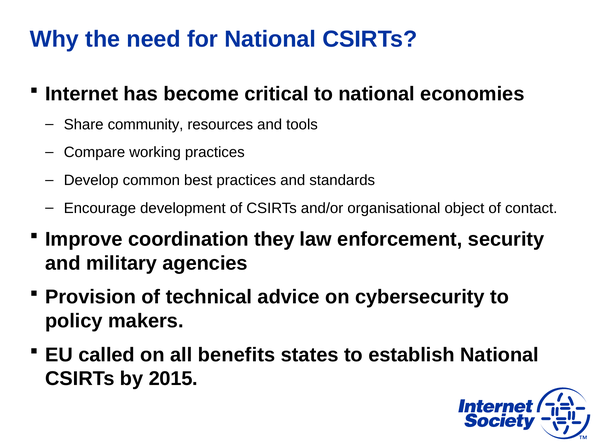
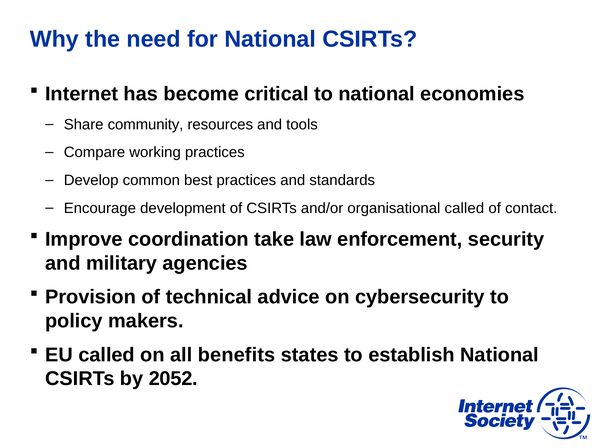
organisational object: object -> called (464, 208)
they: they -> take (274, 240)
2015: 2015 -> 2052 (173, 379)
